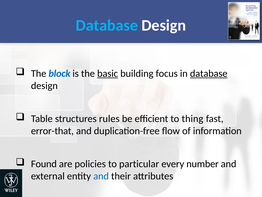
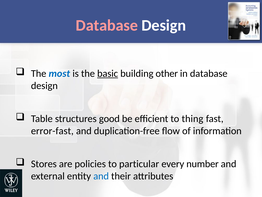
Database colour: light blue -> pink (107, 25)
block: block -> most (59, 73)
focus: focus -> other (167, 73)
database underline: present -> none (209, 73)
rules: rules -> good (109, 118)
error-that: error-that -> error-fast (52, 131)
Found: Found -> Stores (44, 163)
